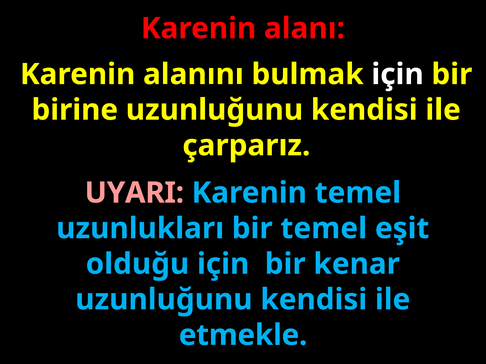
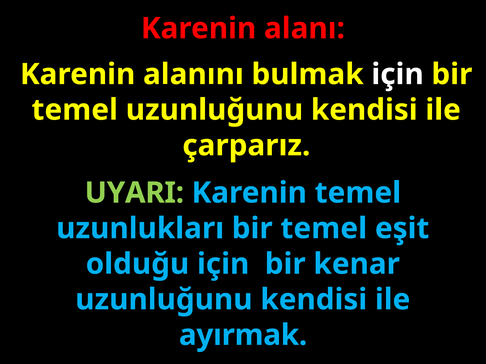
birine: birine -> temel (75, 110)
UYARI colour: pink -> light green (134, 193)
etmekle: etmekle -> ayırmak (243, 336)
